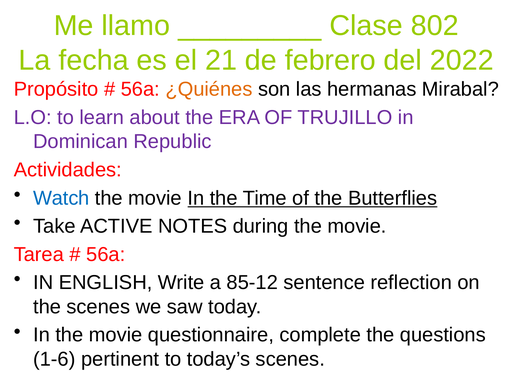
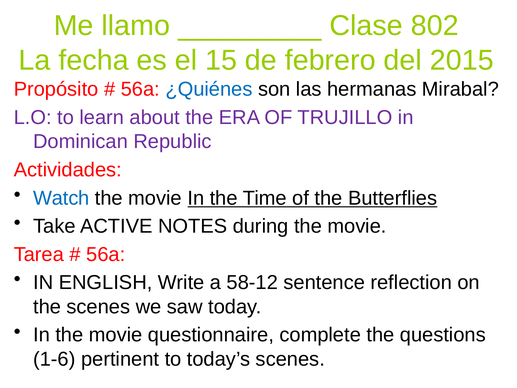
21: 21 -> 15 (221, 60)
2022: 2022 -> 2015 (462, 60)
¿Quiénes colour: orange -> blue (209, 89)
85-12: 85-12 -> 58-12 (252, 282)
